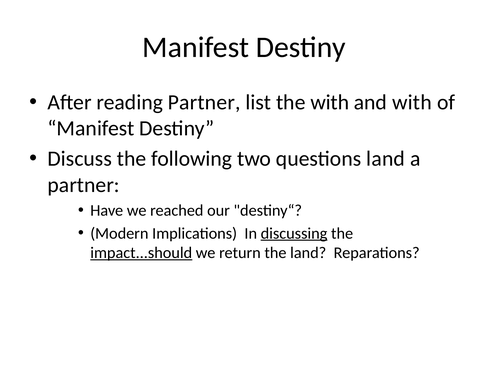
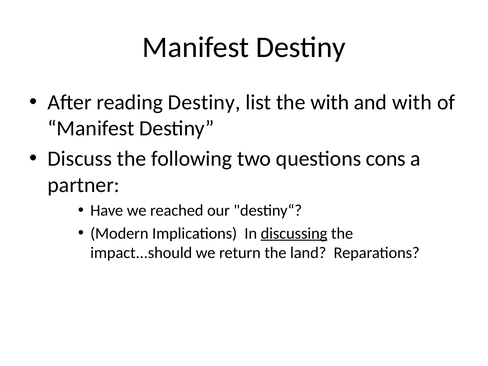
reading Partner: Partner -> Destiny (204, 102)
questions land: land -> cons (386, 159)
impact...should underline: present -> none (141, 253)
